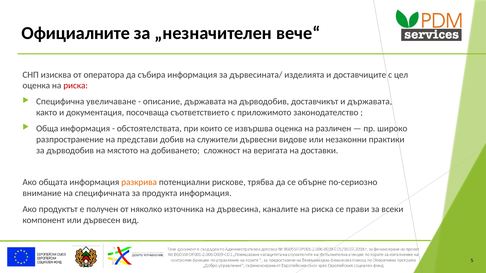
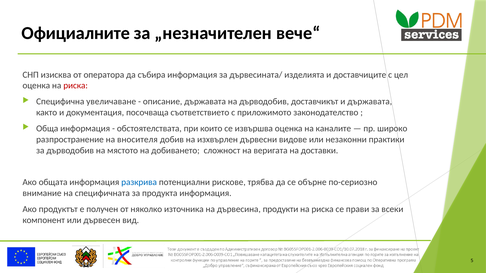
различен: различен -> каналите (333, 129)
представи: представи -> вносителя (137, 140)
служители: служители -> изхвърлен (218, 140)
разкрива colour: orange -> blue (139, 183)
каналите: каналите -> продукти (281, 209)
